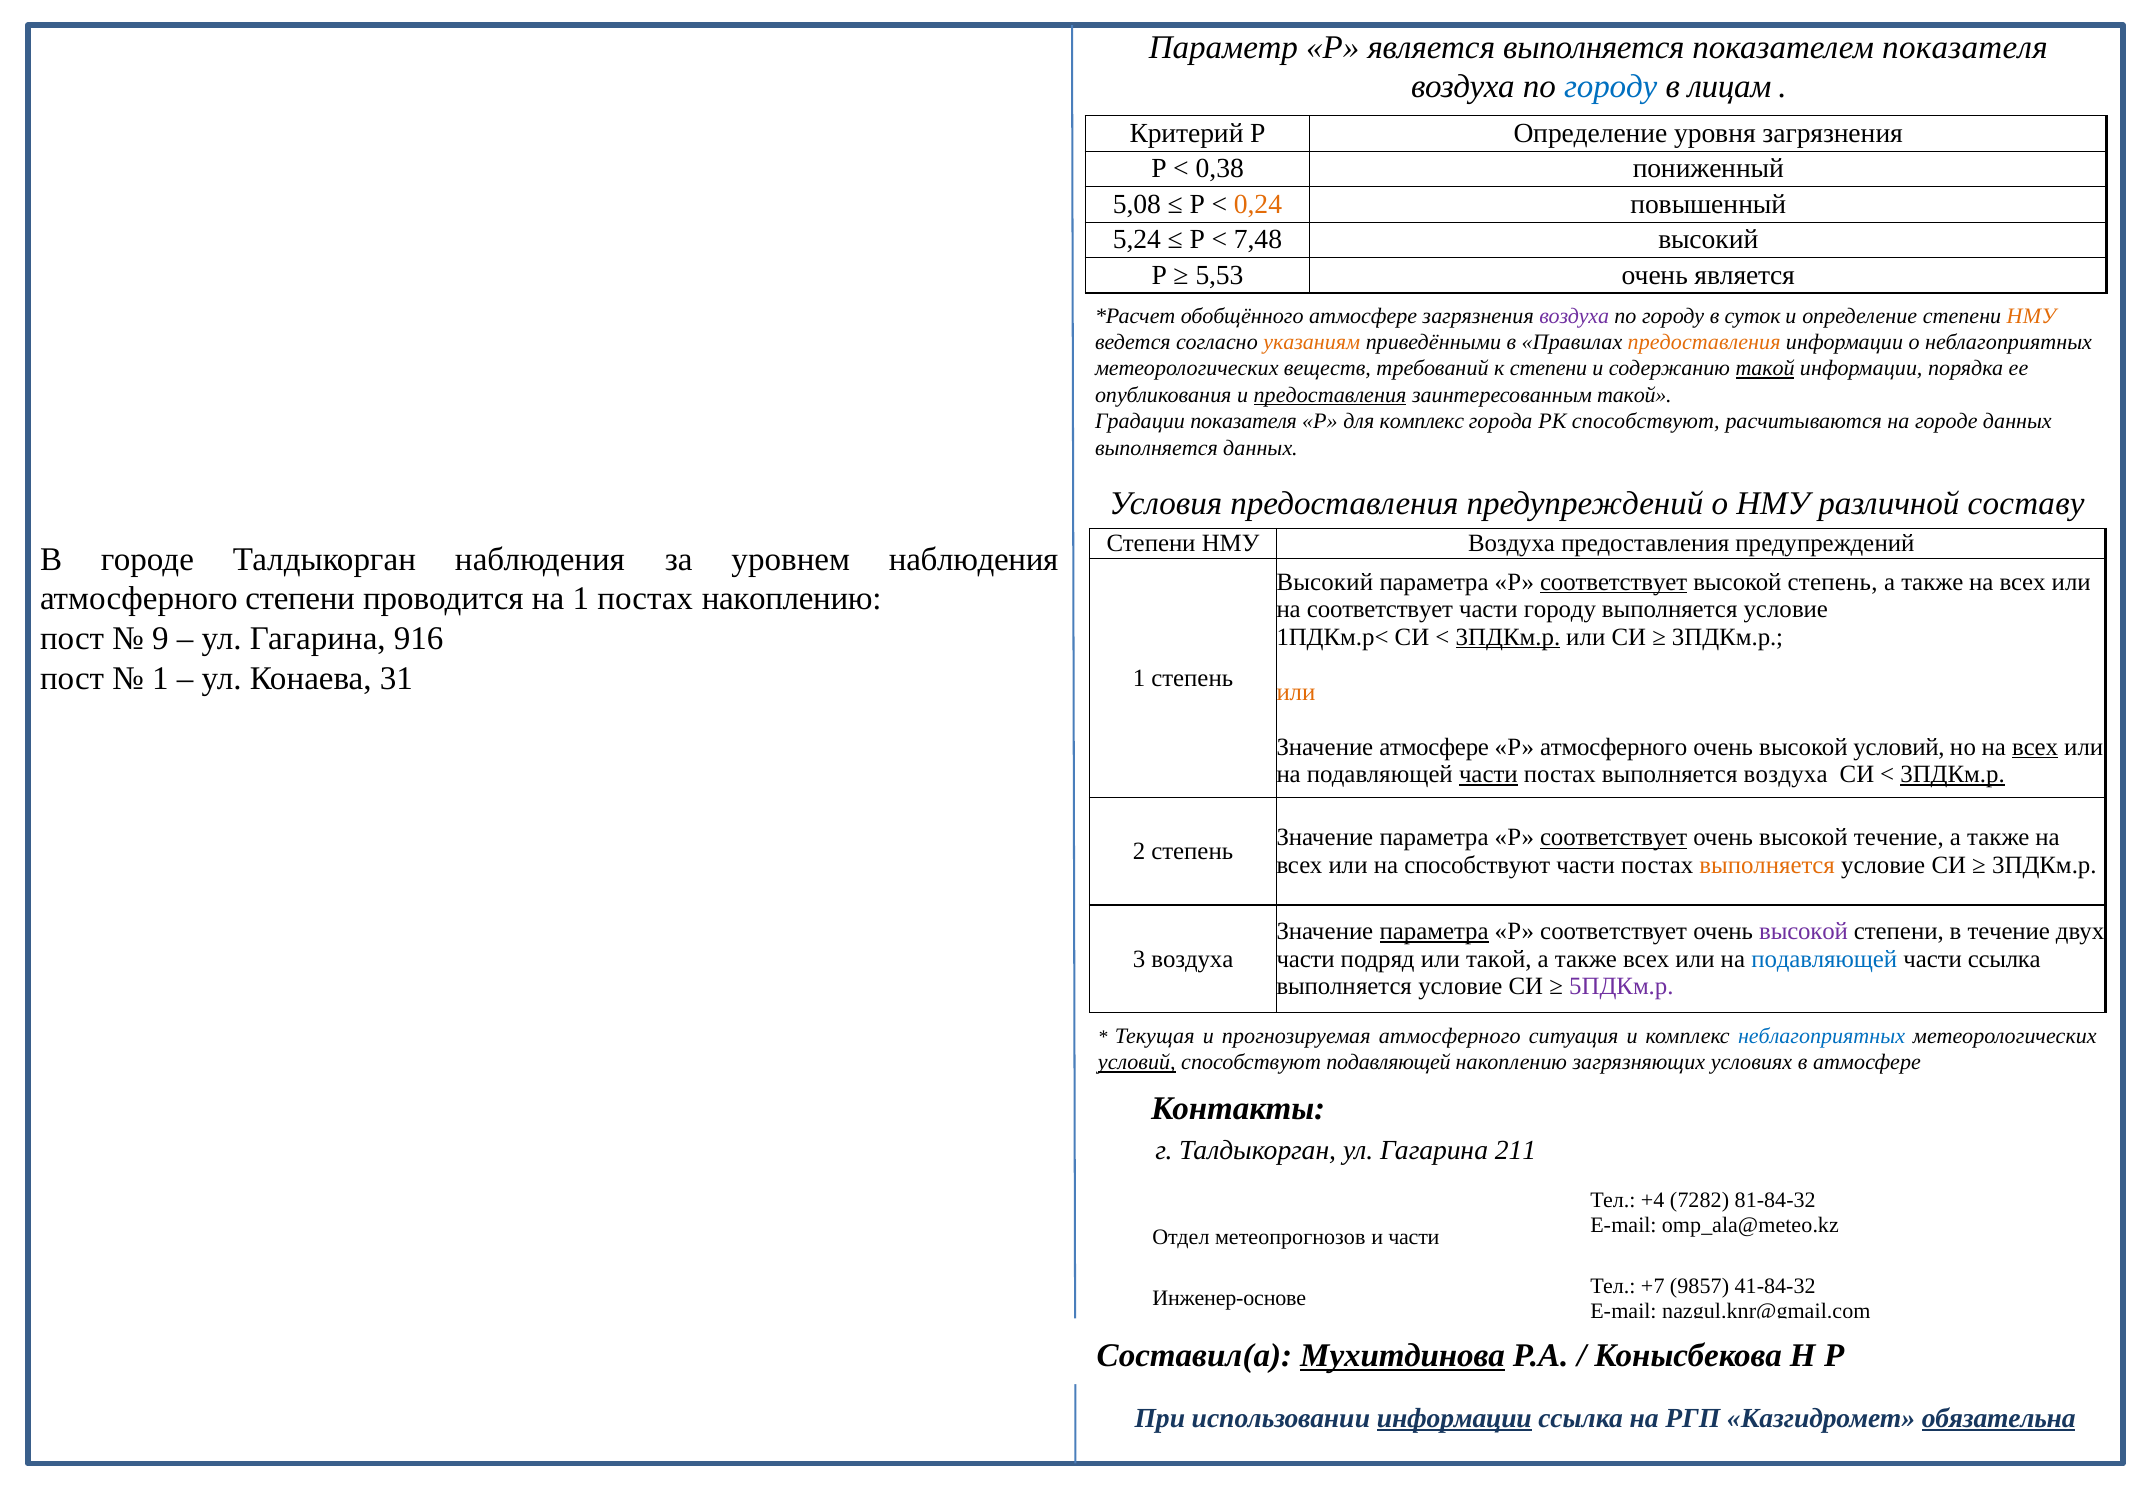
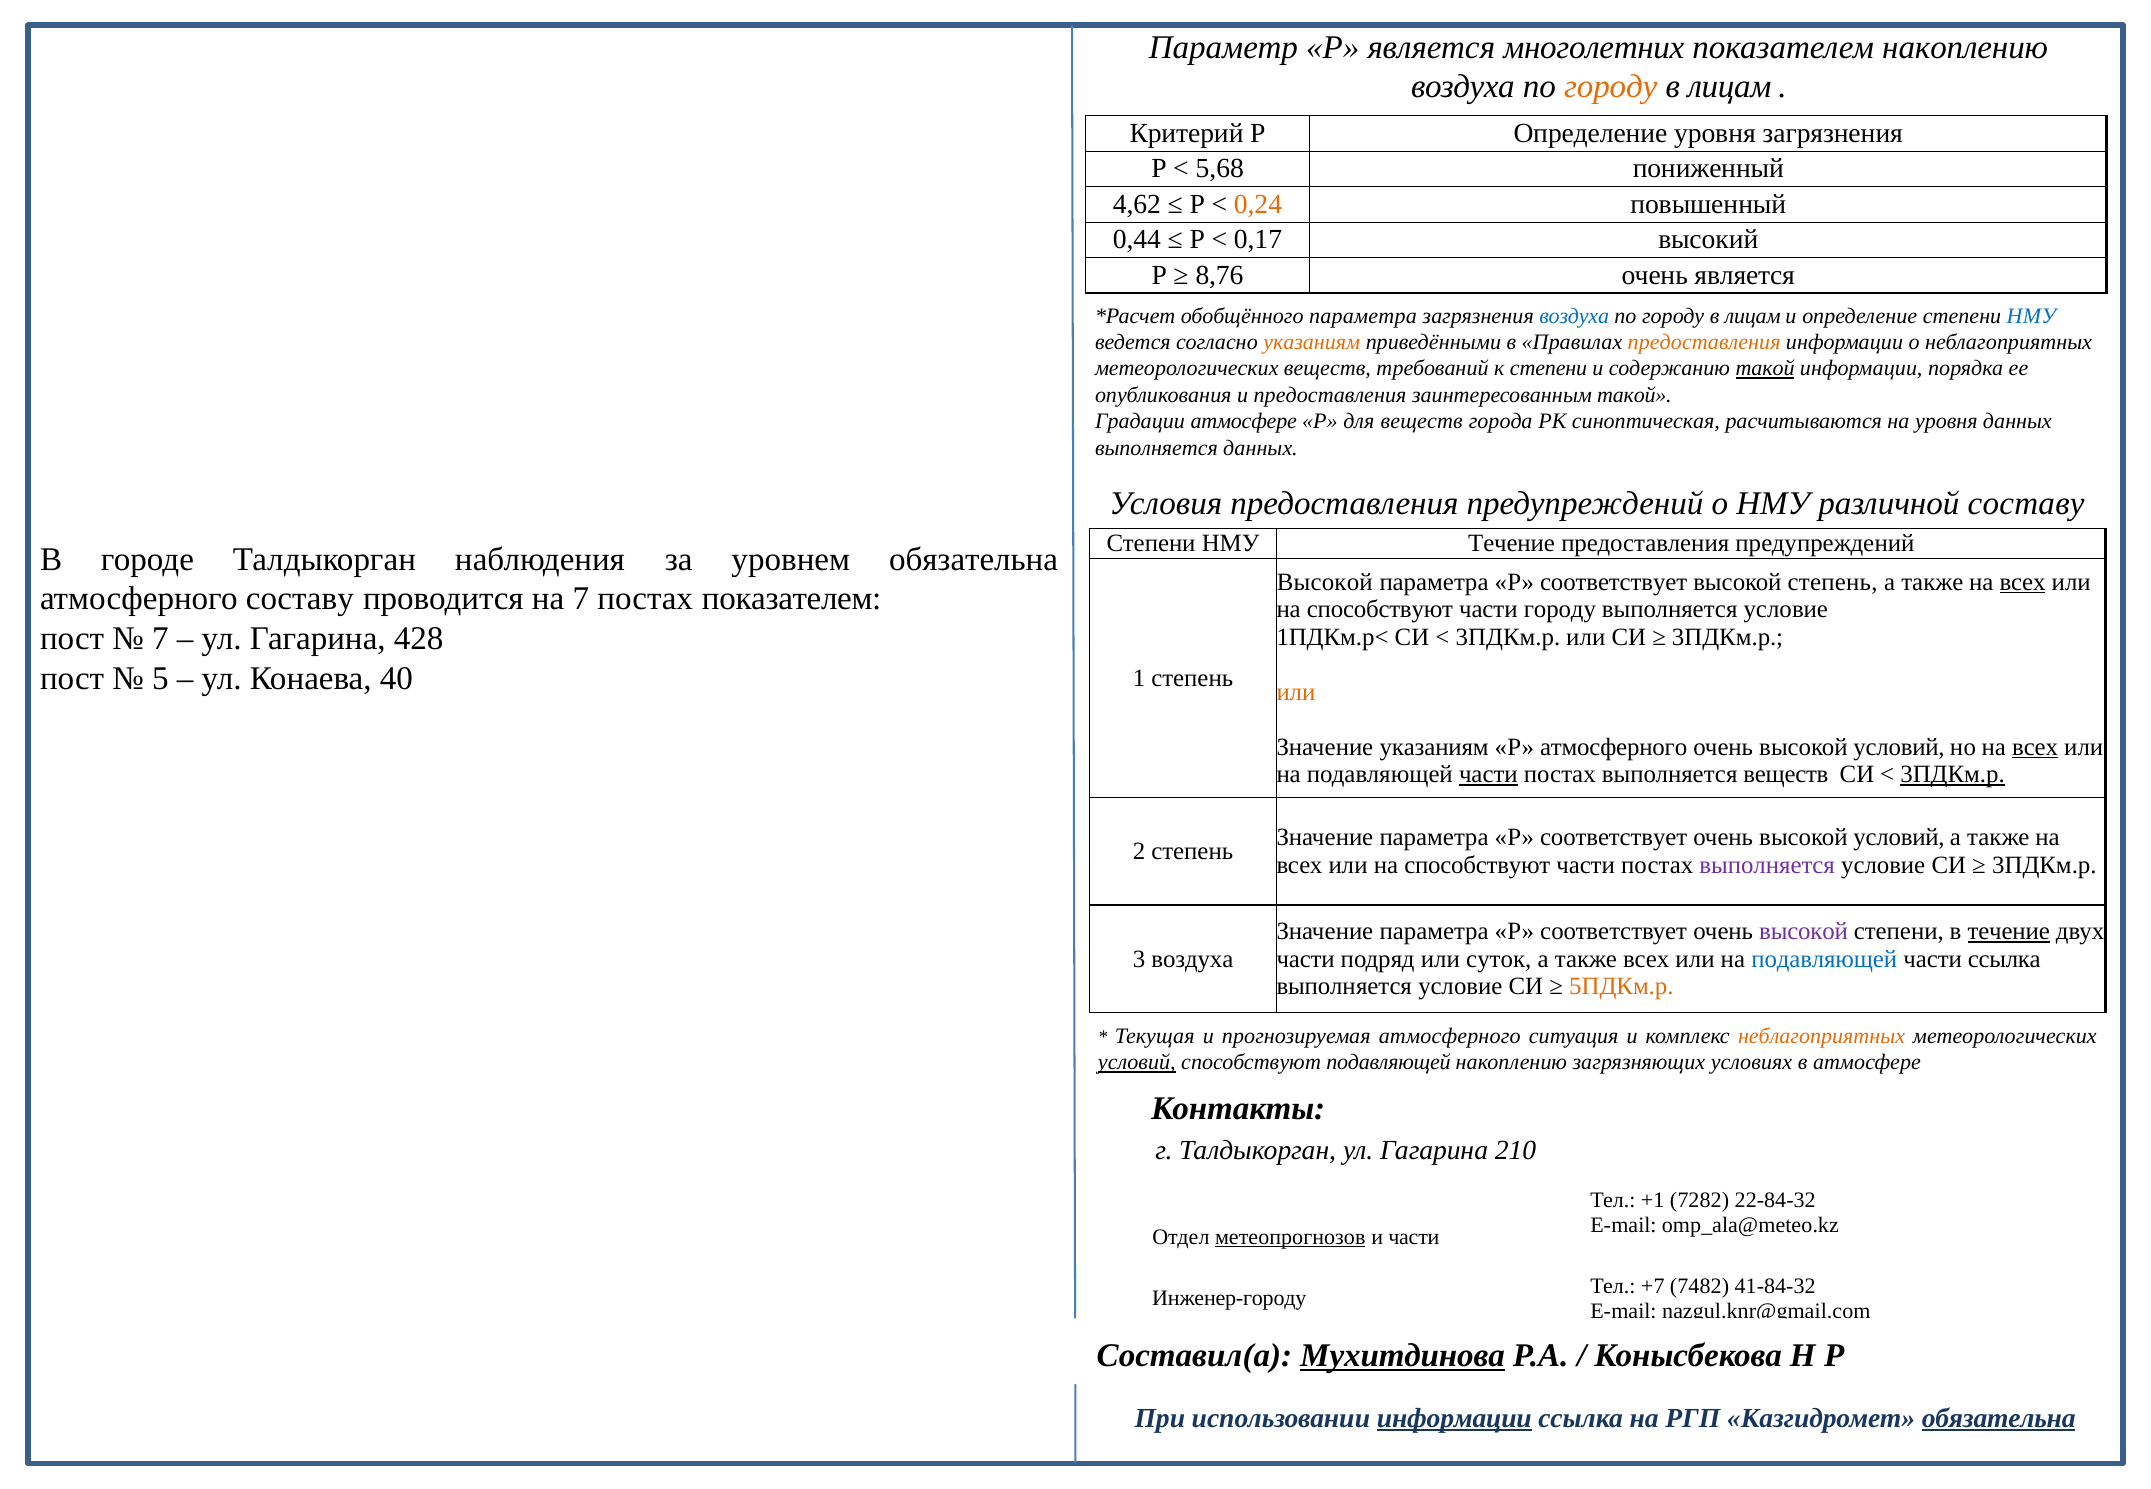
является выполняется: выполняется -> многолетних (1594, 47)
показателем показателя: показателя -> накоплению (1965, 47)
городу colour: blue -> orange (1611, 87)
0,38: 0,38 -> 5,68 (1220, 169)
5,08: 5,08 -> 4,62 (1137, 204)
5,24: 5,24 -> 0,44 (1137, 240)
7,48: 7,48 -> 0,17 (1258, 240)
5,53: 5,53 -> 8,76 (1219, 275)
обобщённого атмосфере: атмосфере -> параметра (1363, 316)
воздуха colour: purple -> blue (1574, 316)
суток: суток -> лицам (1753, 316)
НМУ colour: orange -> blue (2031, 316)
предоставления underline: present -> none (1330, 395)
Градации показателя: показателя -> атмосфере (1244, 421)
для комплекс: комплекс -> веществ (1422, 421)
РК способствуют: способствуют -> синоптическая (1646, 421)
на городе: городе -> уровня (1946, 421)
НМУ Воздуха: Воздуха -> Течение (1512, 544)
уровнем наблюдения: наблюдения -> обязательна (974, 559)
Высокий: Высокий -> Высокой (1325, 582)
соответствует underline: present -> none (1614, 582)
всех underline: none -> present (2023, 582)
атмосферного степени: степени -> составу (300, 599)
на 1: 1 -> 7 (581, 599)
постах накоплению: накоплению -> показателем (792, 599)
соответствует: соответствует -> способствуют (1380, 609)
9: 9 -> 7 (160, 639)
916: 916 -> 428 (419, 639)
3ПДКм.р underline: present -> none (1508, 637)
1: 1 -> 5 (160, 678)
31: 31 -> 40 (396, 678)
Значение атмосфере: атмосфере -> указаниям (1434, 747)
выполняется воздуха: воздуха -> веществ (1786, 775)
соответствует underline: present -> none (1614, 838)
течение: течение -> условий (1899, 838)
выполняется colour: orange -> purple (1767, 865)
параметра underline: present -> none (1434, 932)
течение underline: none -> present (2009, 932)
или такой: такой -> суток (1499, 959)
5ПДКм.р colour: purple -> orange (1621, 987)
неблагоприятных colour: blue -> orange (1822, 1036)
211: 211 -> 210 (1516, 1150)
+4: +4 -> +1 (1653, 1200)
81-84-32: 81-84-32 -> 22-84-32 (1775, 1200)
метеопрогнозов underline: none -> present (1290, 1237)
9857: 9857 -> 7482 (1700, 1286)
Инженер-основе: Инженер-основе -> Инженер-городу (1229, 1299)
